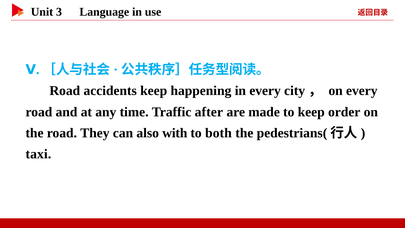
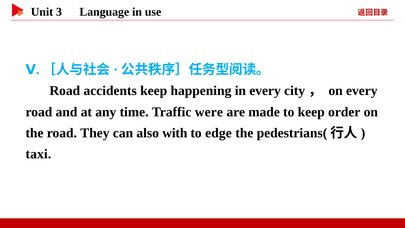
after: after -> were (209, 112)
both: both -> edge (218, 133)
